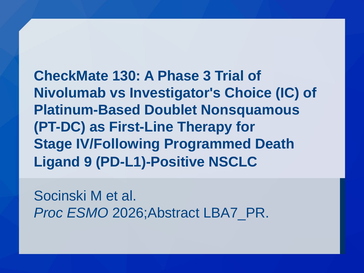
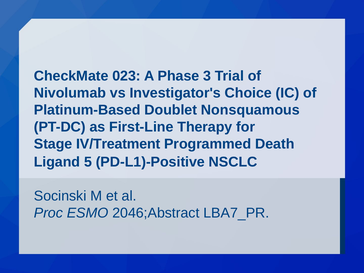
130: 130 -> 023 (126, 76)
IV/Following: IV/Following -> IV/Treatment (118, 144)
9: 9 -> 5 (88, 162)
2026;Abstract: 2026;Abstract -> 2046;Abstract (156, 213)
